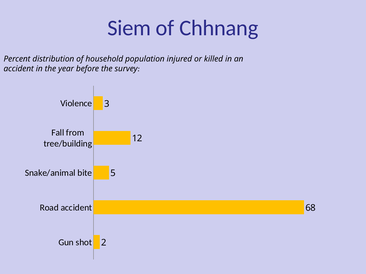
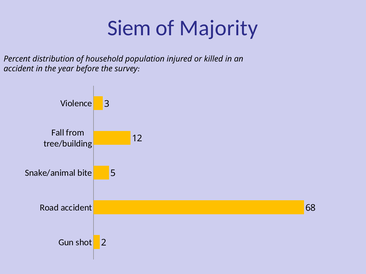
Chhnang: Chhnang -> Majority (219, 28)
